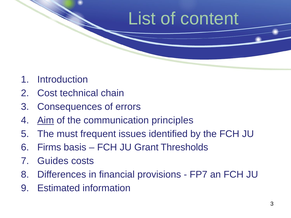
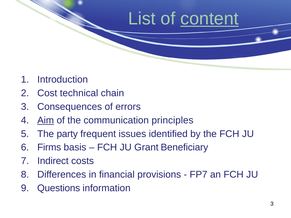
content underline: none -> present (209, 19)
must: must -> party (67, 134)
Thresholds: Thresholds -> Beneficiary (184, 148)
Guides: Guides -> Indirect (53, 161)
Estimated: Estimated -> Questions (59, 188)
